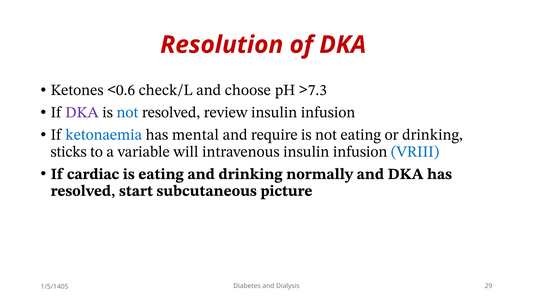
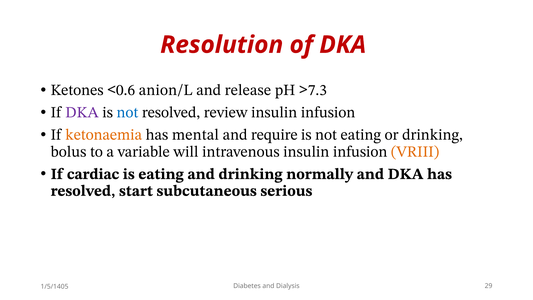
check/L: check/L -> anion/L (166, 90)
choose: choose -> release (248, 90)
ketonaemia colour: blue -> orange (104, 135)
sticks: sticks -> bolus (68, 151)
VRIII colour: blue -> orange (415, 151)
picture: picture -> serious (286, 191)
